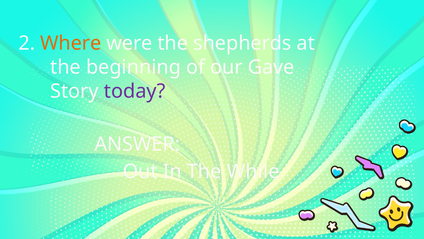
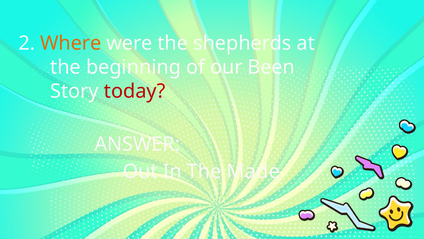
Gave: Gave -> Been (271, 67)
today colour: purple -> red (135, 91)
While: While -> Made (253, 171)
